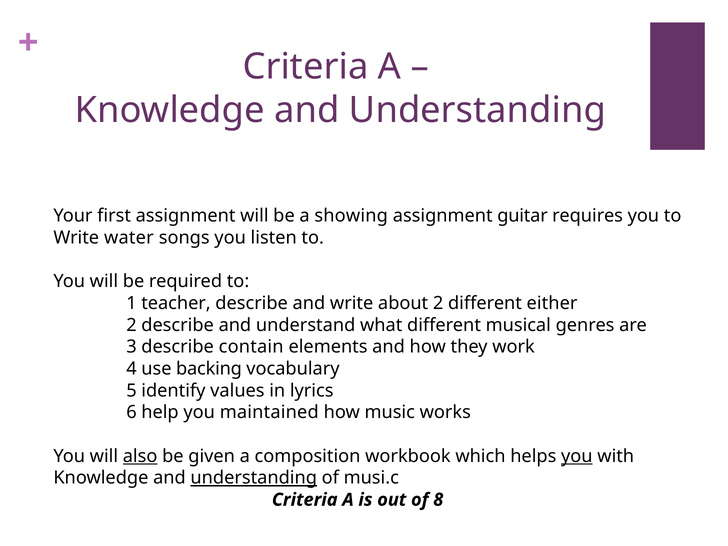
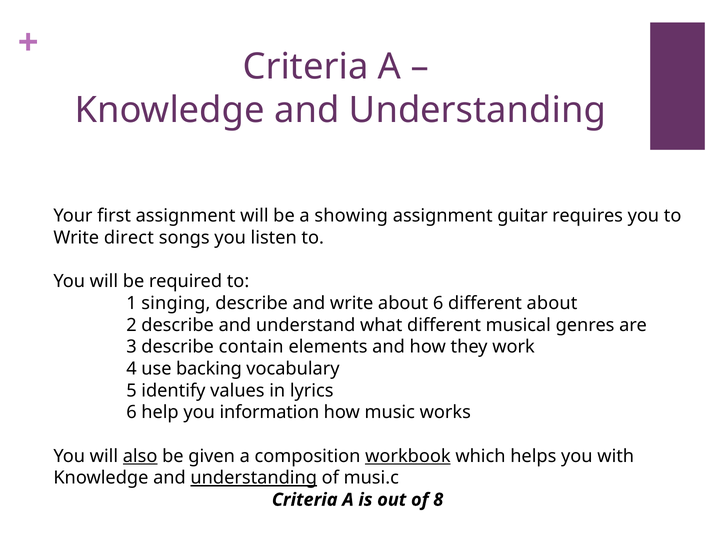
water: water -> direct (129, 238)
teacher: teacher -> singing (176, 303)
about 2: 2 -> 6 (438, 303)
different either: either -> about (552, 303)
maintained: maintained -> information (269, 412)
workbook underline: none -> present (408, 456)
you underline: present -> none (577, 456)
